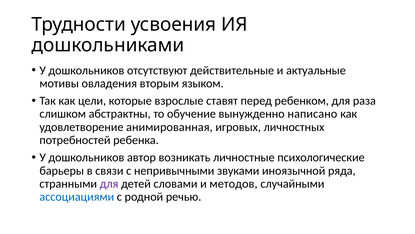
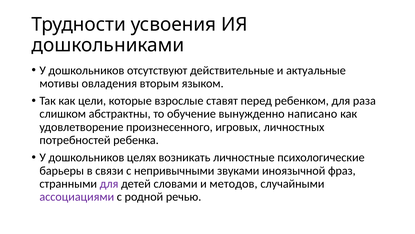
анимированная: анимированная -> произнесенного (169, 127)
автор: автор -> целях (142, 157)
ряда: ряда -> фраз (342, 170)
ассоциациями colour: blue -> purple (77, 196)
